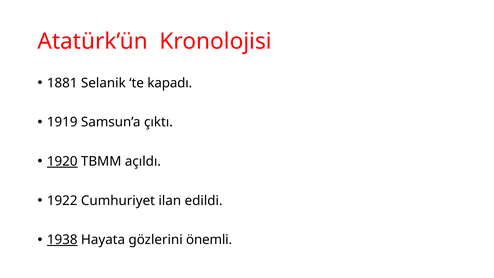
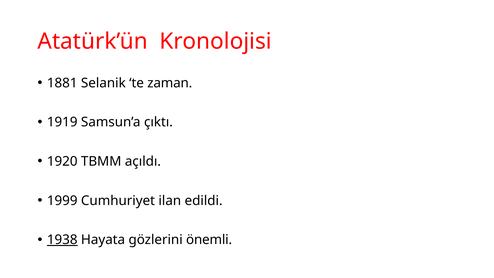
kapadı: kapadı -> zaman (170, 83)
1920 underline: present -> none (62, 161)
1922: 1922 -> 1999 (62, 200)
